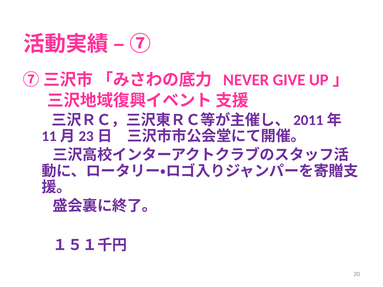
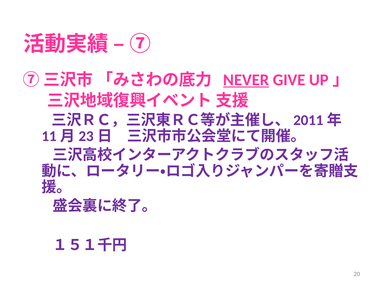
NEVER underline: none -> present (246, 80)
